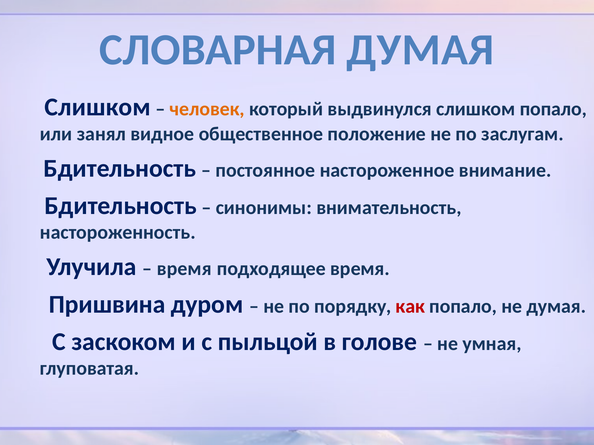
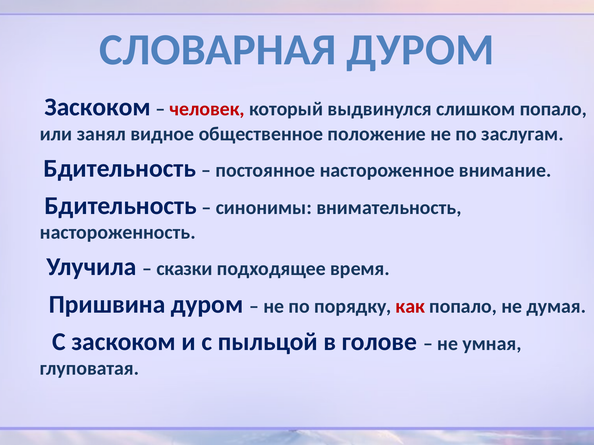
СЛОВАРНАЯ ДУМАЯ: ДУМАЯ -> ДУРОМ (420, 50)
Слишком: Слишком -> Заскоком (98, 107)
человек colour: orange -> red (207, 109)
время: время -> сказки (184, 269)
